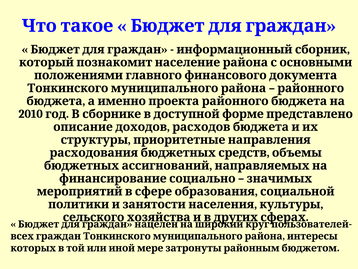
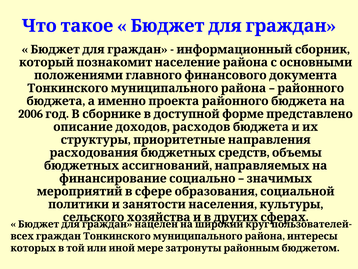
2010: 2010 -> 2006 (31, 114)
